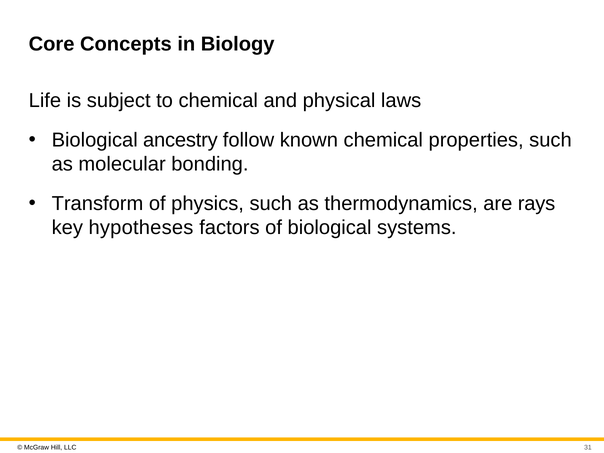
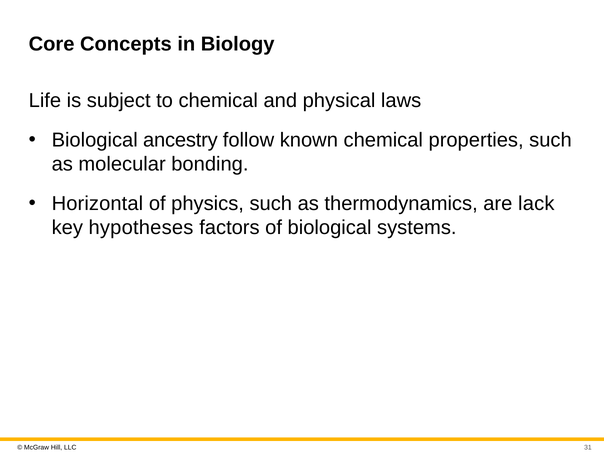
Transform: Transform -> Horizontal (97, 204)
rays: rays -> lack (536, 204)
